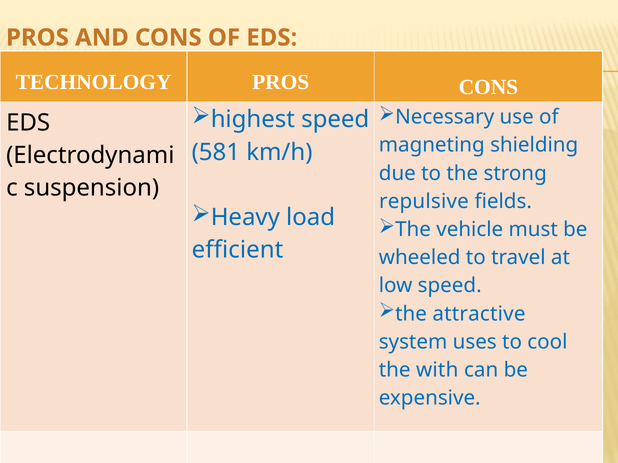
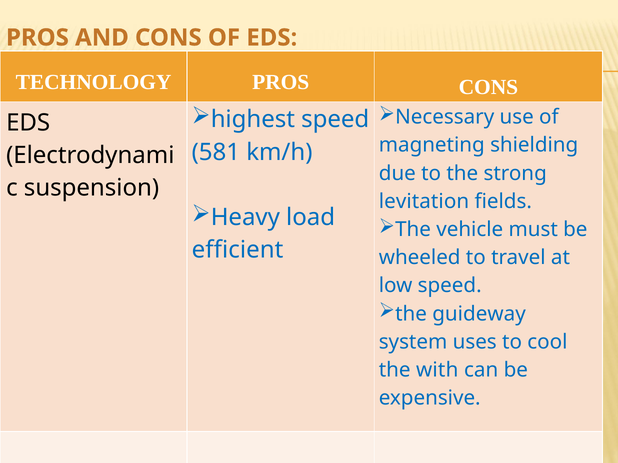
repulsive: repulsive -> levitation (424, 202)
attractive: attractive -> guideway (479, 314)
